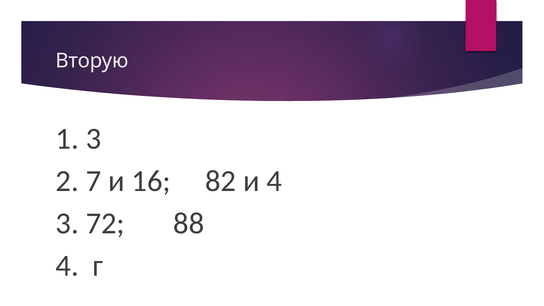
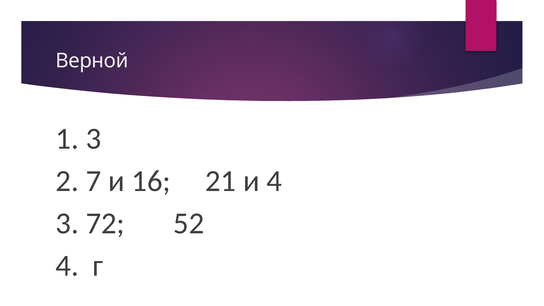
Вторую: Вторую -> Верной (92, 61)
82: 82 -> 21 (221, 181)
88: 88 -> 52 (189, 223)
